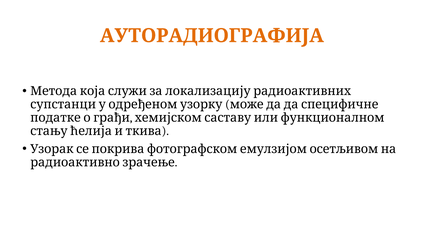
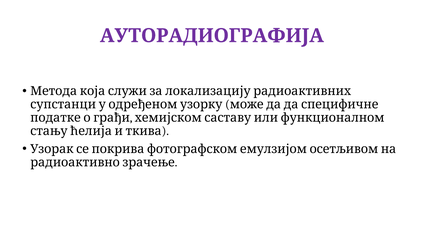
АУТОРАДИОГРАФИЈА colour: orange -> purple (212, 36)
